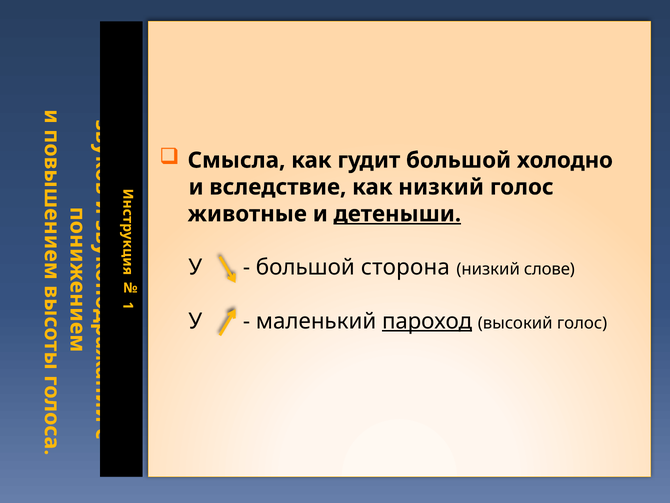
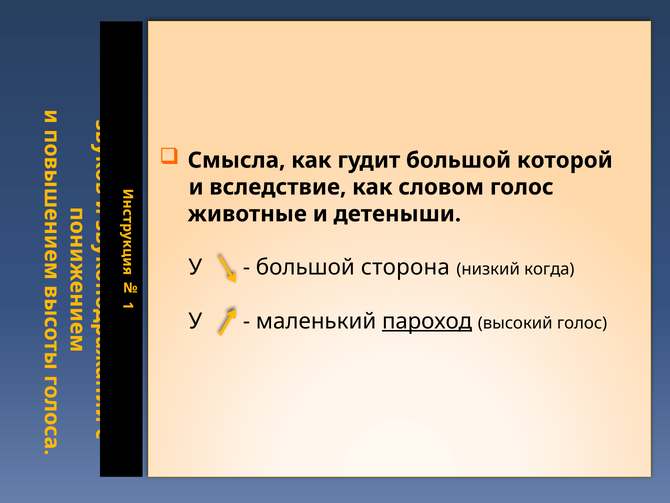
холодно: холодно -> которой (565, 160)
как низкий: низкий -> словом (441, 187)
детеныши underline: present -> none (397, 214)
слове: слове -> когда (549, 269)
